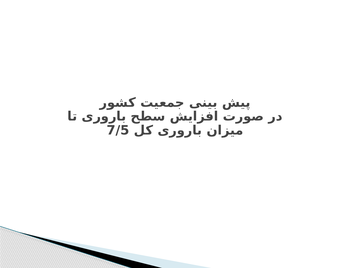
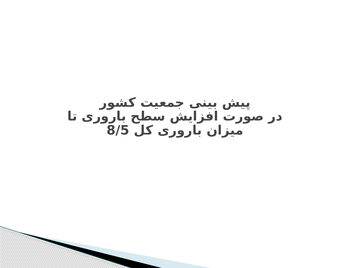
7/5: 7/5 -> 8/5 (118, 131)
